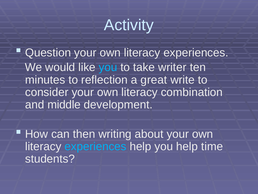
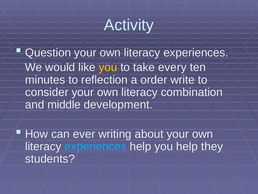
you colour: light blue -> yellow (108, 67)
writer: writer -> every (172, 67)
great: great -> order (154, 80)
then: then -> ever (84, 134)
time: time -> they (212, 146)
